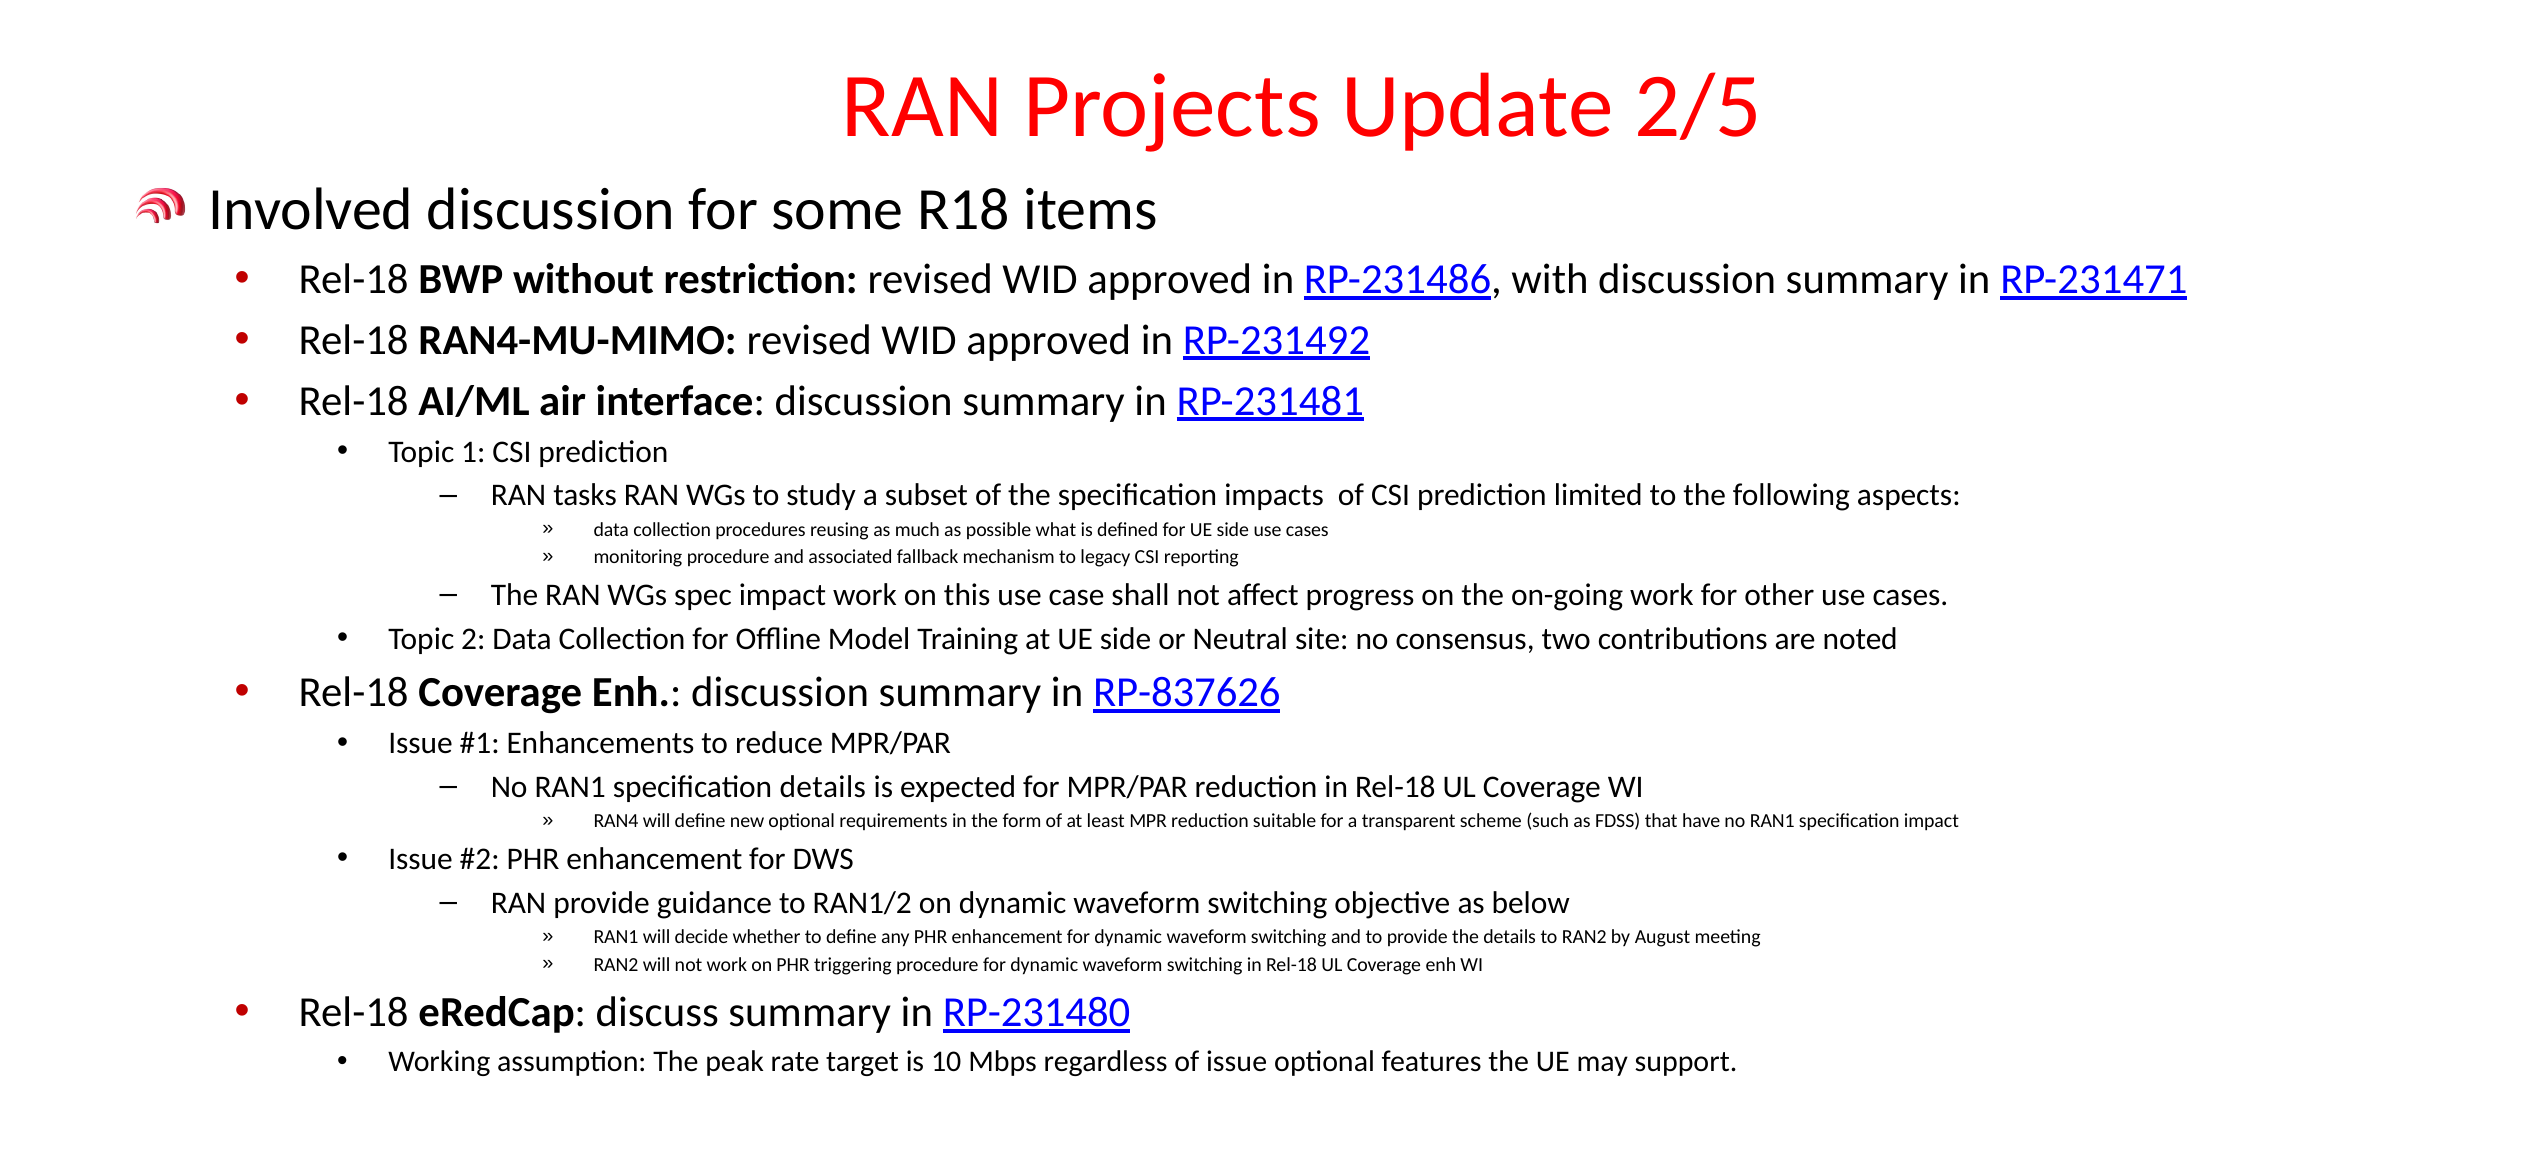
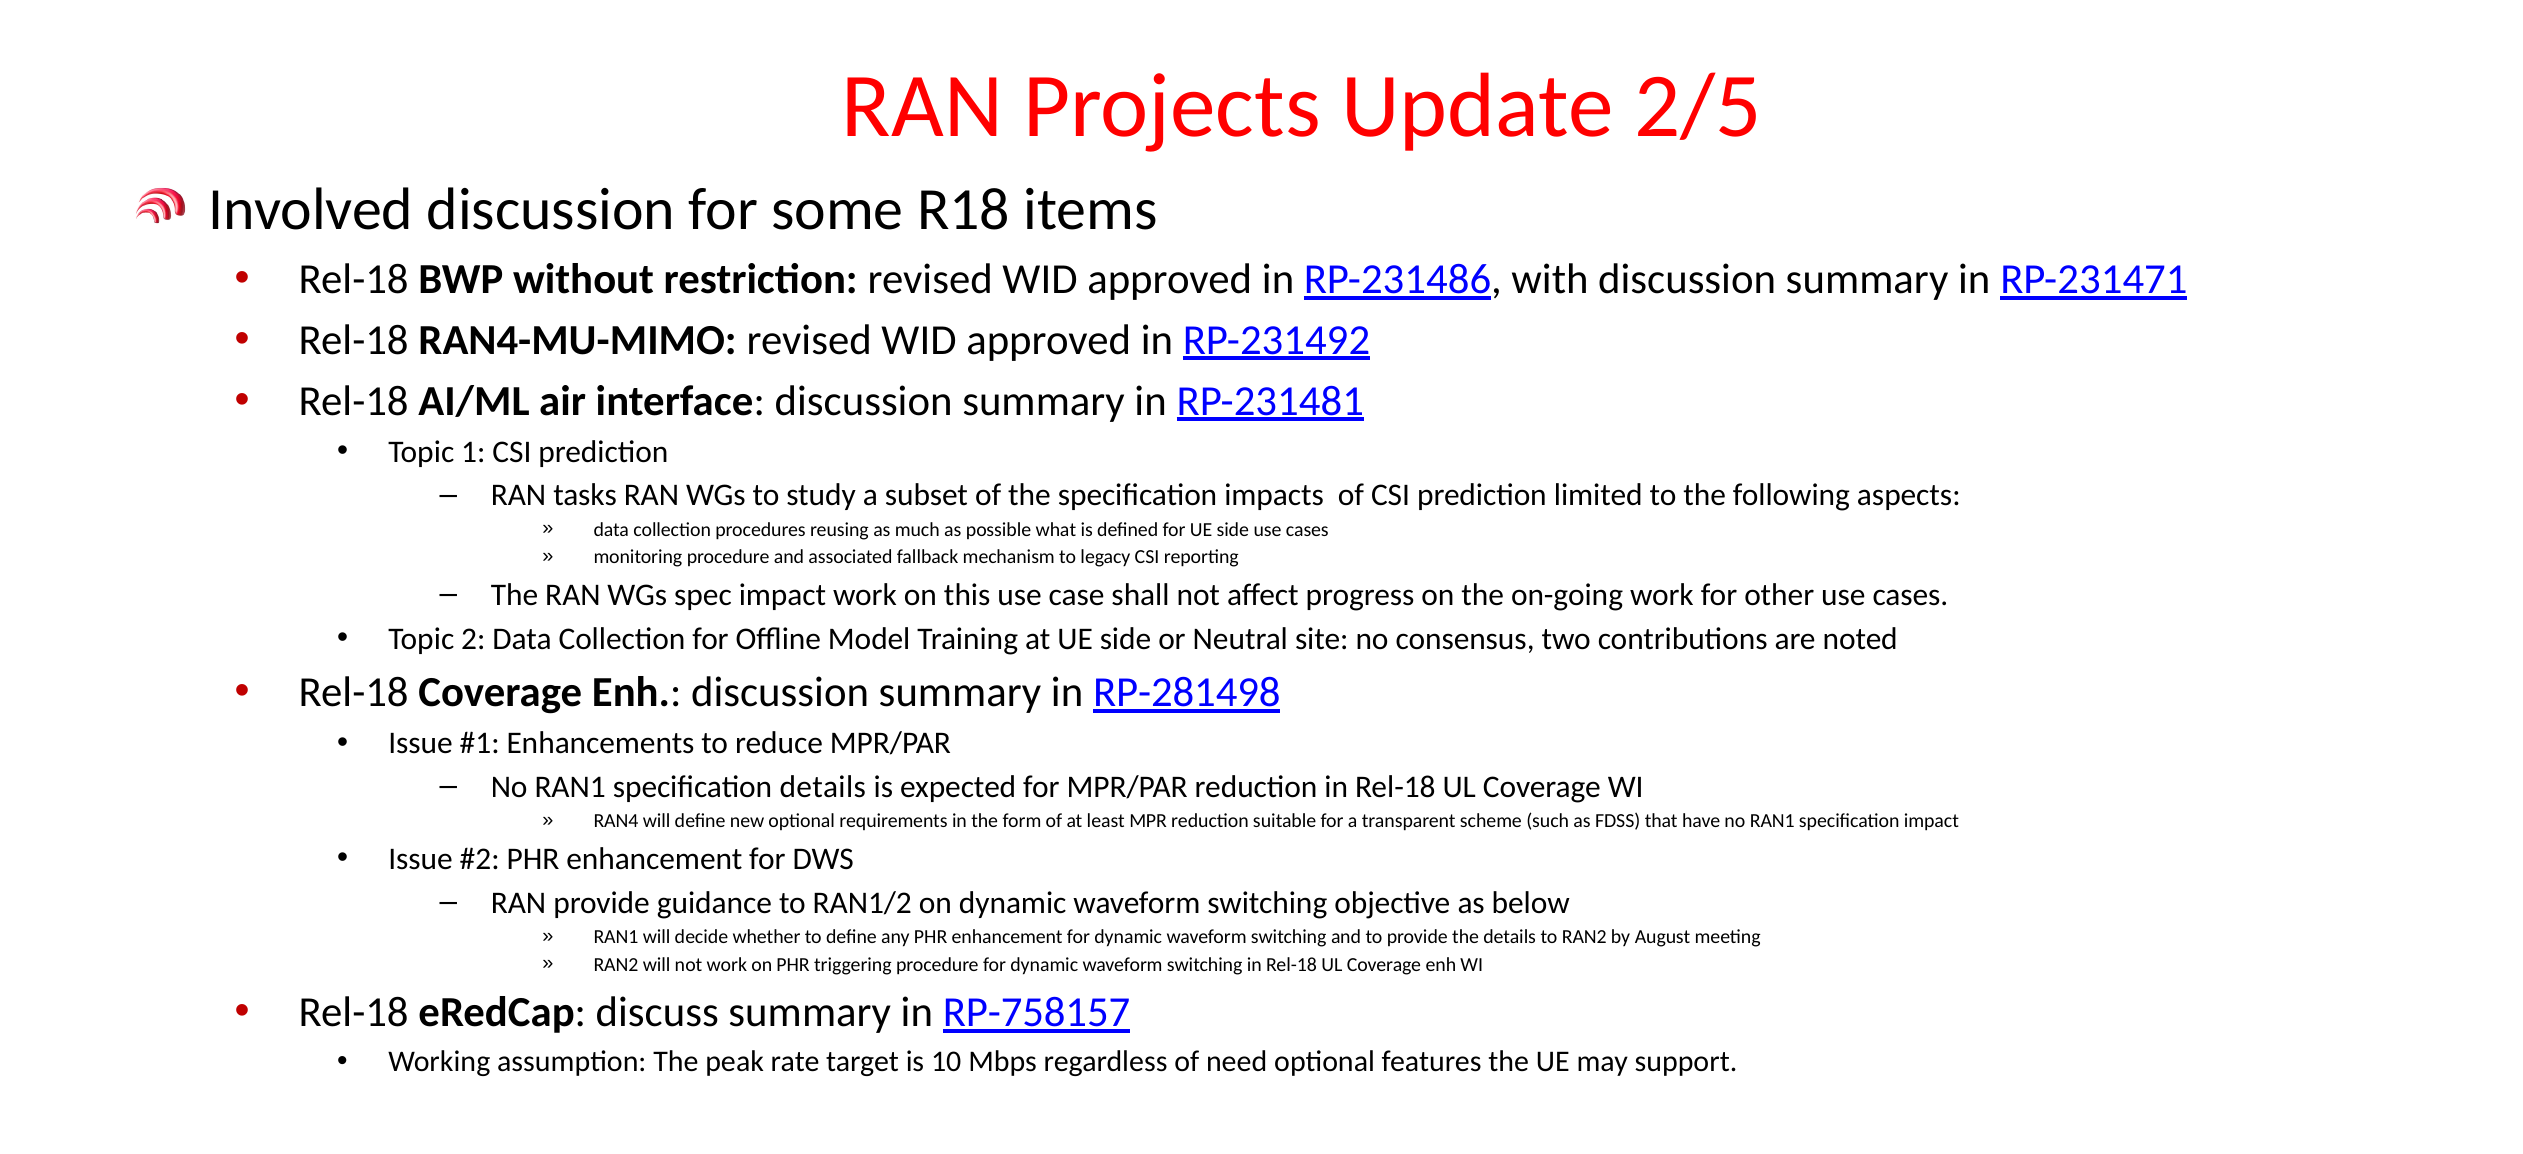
RP-837626: RP-837626 -> RP-281498 (1187, 693)
RP-231480: RP-231480 -> RP-758157 (1037, 1012)
of issue: issue -> need (1237, 1062)
